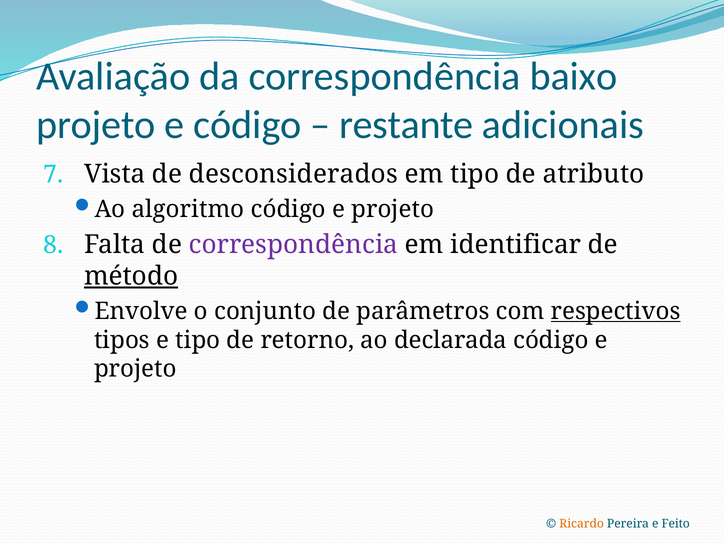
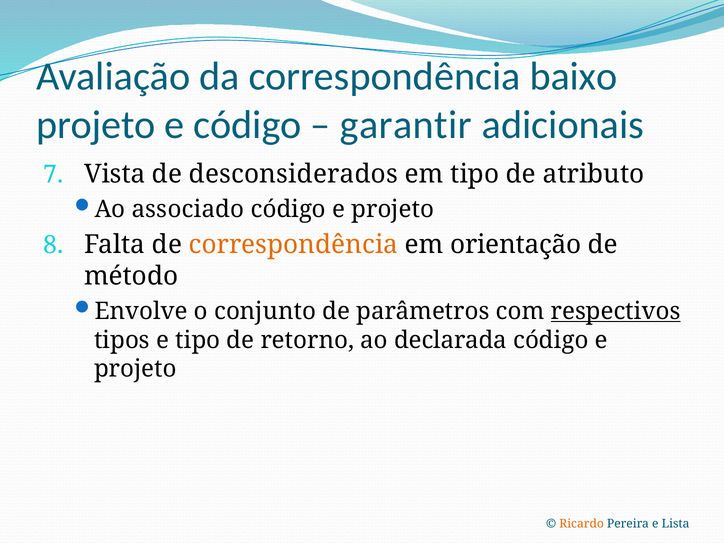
restante: restante -> garantir (406, 125)
algoritmo: algoritmo -> associado (188, 209)
correspondência colour: purple -> orange (293, 245)
identificar: identificar -> orientação (516, 245)
método underline: present -> none (131, 276)
Feito: Feito -> Lista (676, 524)
